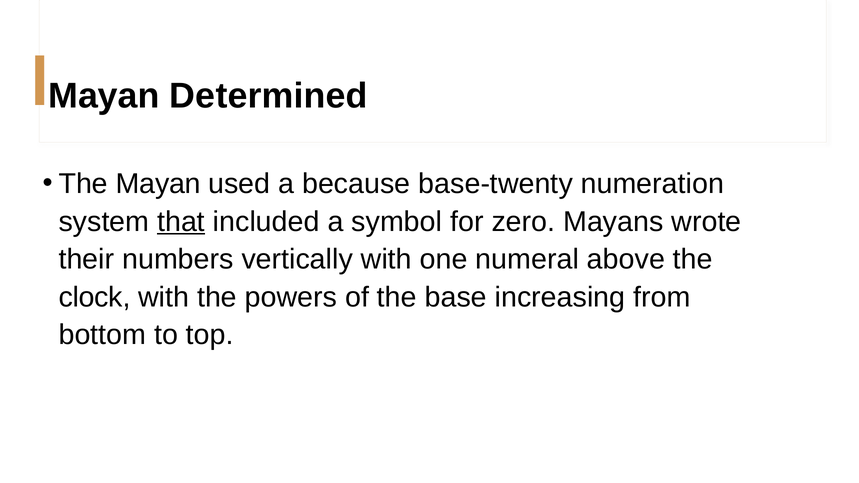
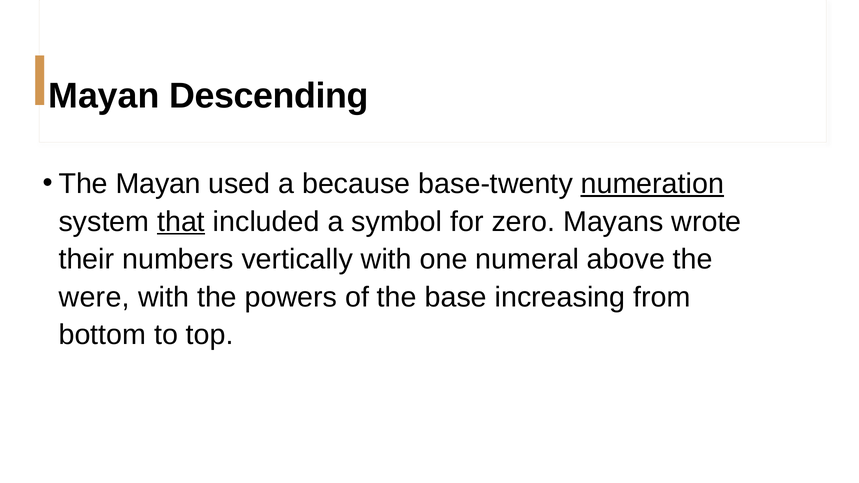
Determined: Determined -> Descending (269, 96)
numeration underline: none -> present (652, 184)
clock: clock -> were (94, 297)
